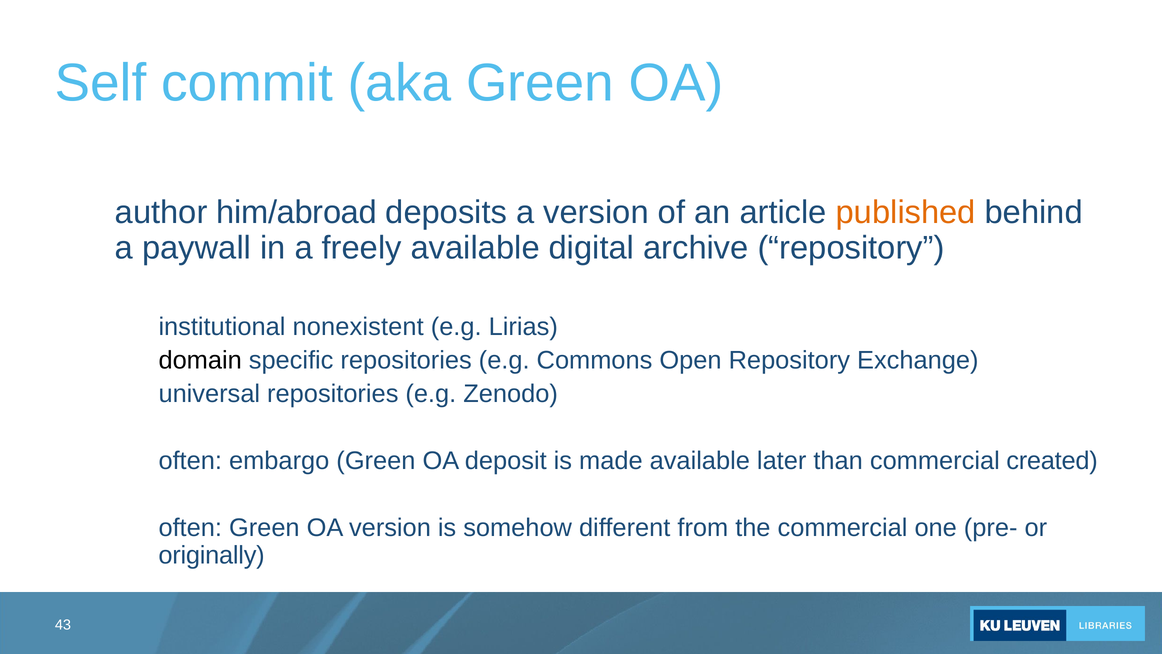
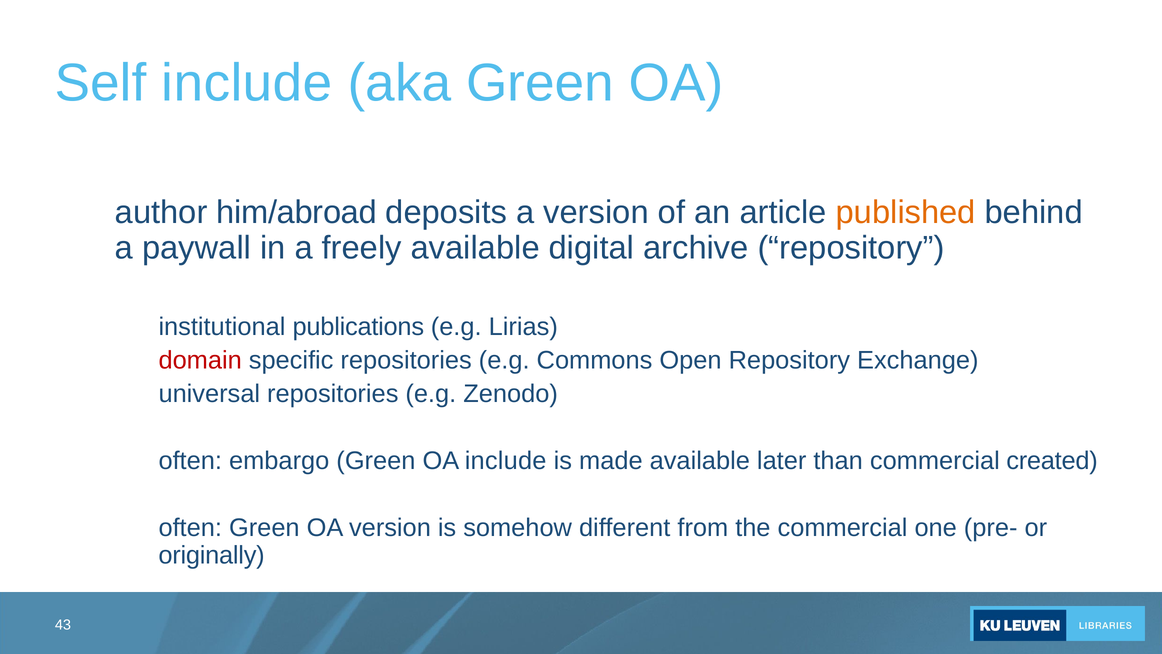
Self commit: commit -> include (247, 83)
nonexistent: nonexistent -> publications (358, 327)
domain colour: black -> red (200, 360)
OA deposit: deposit -> include (506, 461)
